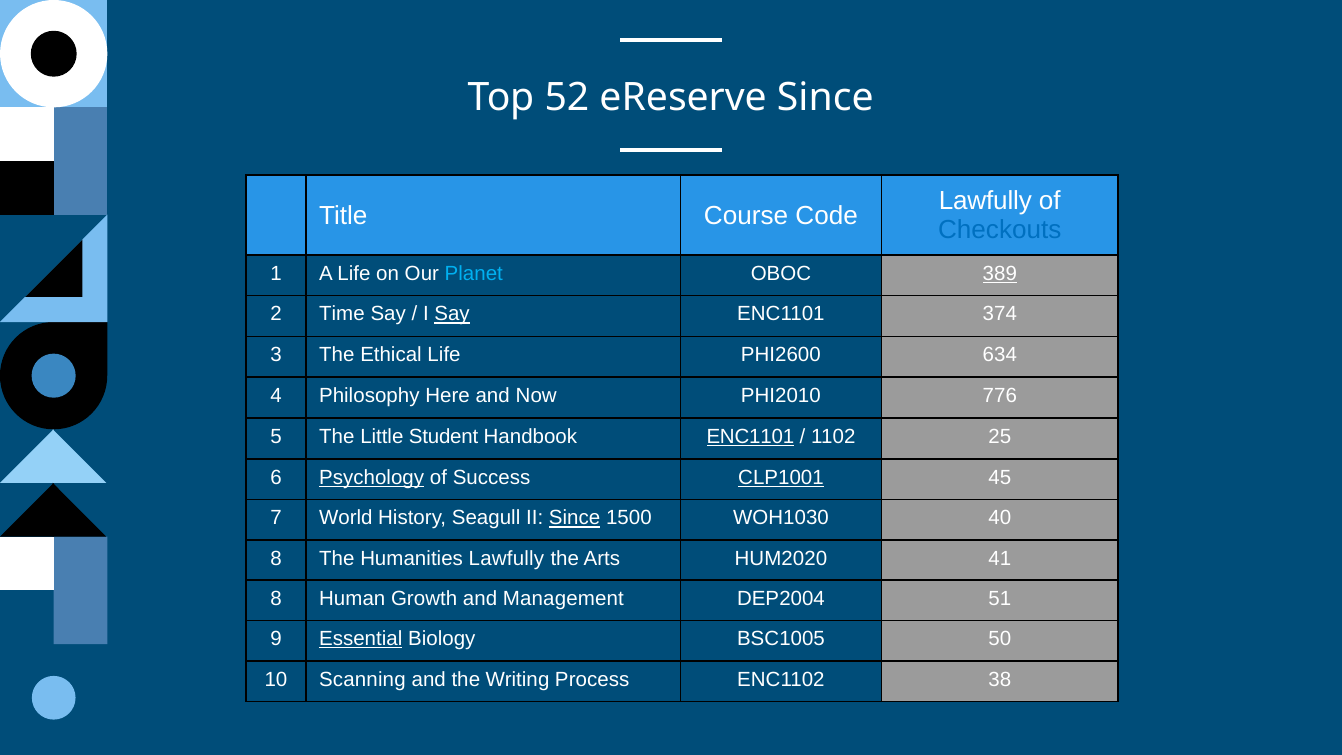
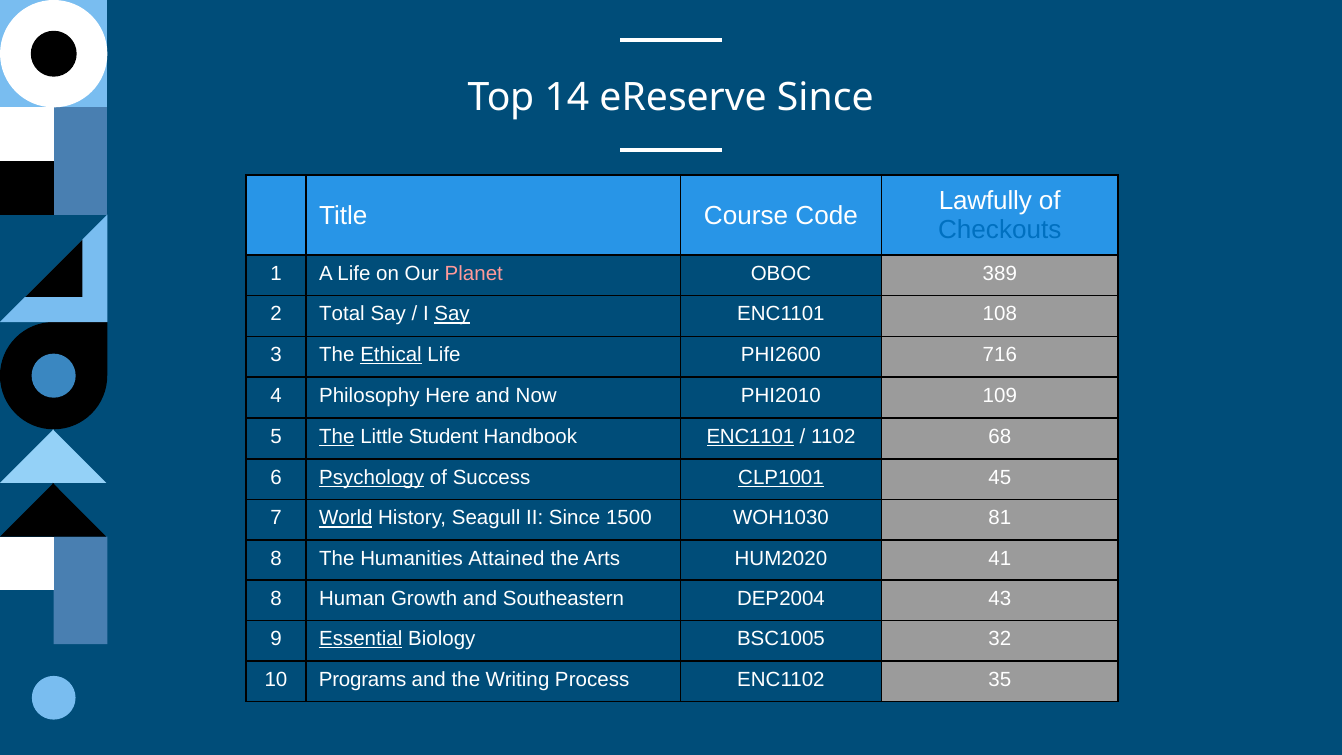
52: 52 -> 14 (567, 98)
Planet colour: light blue -> pink (474, 273)
389 underline: present -> none (1000, 273)
Time: Time -> Total (342, 314)
374: 374 -> 108 (1000, 314)
Ethical underline: none -> present (391, 355)
634: 634 -> 716 (1000, 355)
776: 776 -> 109 (1000, 396)
The underline: none -> present (337, 436)
25: 25 -> 68 (1000, 436)
World underline: none -> present (346, 518)
Since underline: present -> none (575, 518)
40: 40 -> 81 (1000, 518)
Humanities Lawfully: Lawfully -> Attained (506, 558)
Management: Management -> Southeastern (563, 599)
51: 51 -> 43 (1000, 599)
50: 50 -> 32 (1000, 639)
Scanning: Scanning -> Programs (363, 680)
38: 38 -> 35 (1000, 680)
